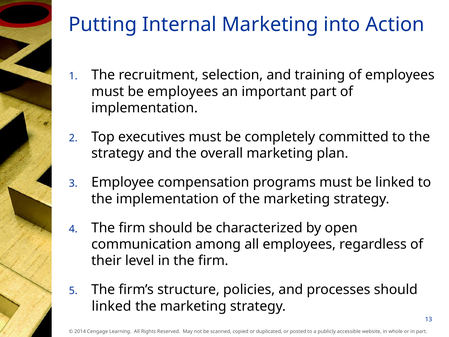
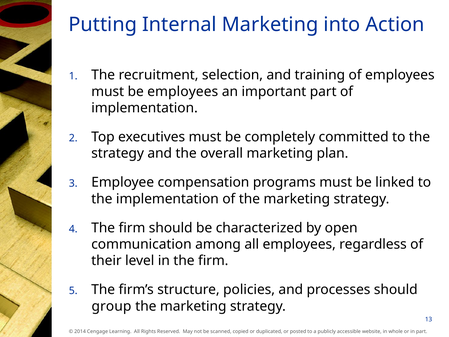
linked: linked -> group (111, 306)
